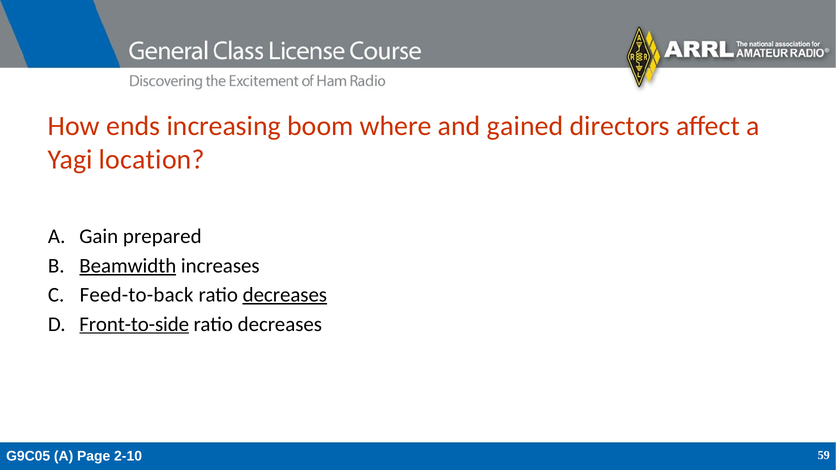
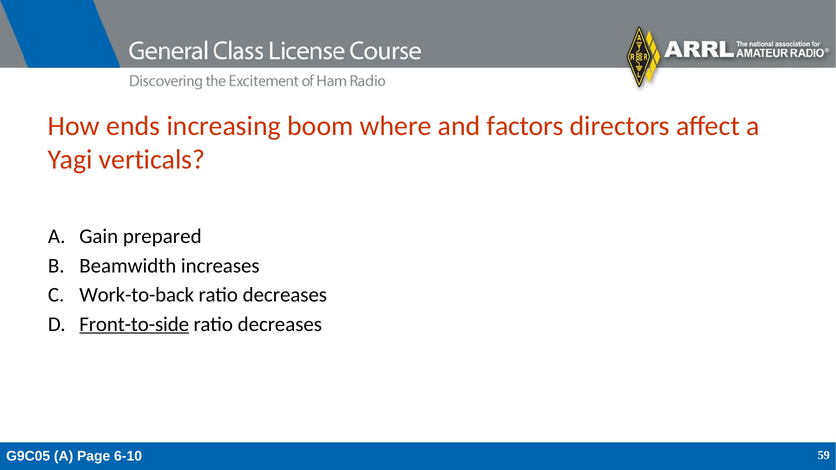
gained: gained -> factors (525, 126)
location: location -> verticals (152, 160)
Beamwidth underline: present -> none (128, 266)
Feed-to-back: Feed-to-back -> Work-to-back (137, 295)
decreases underline: present -> none (285, 295)
2-10: 2-10 -> 6-10 (128, 457)
